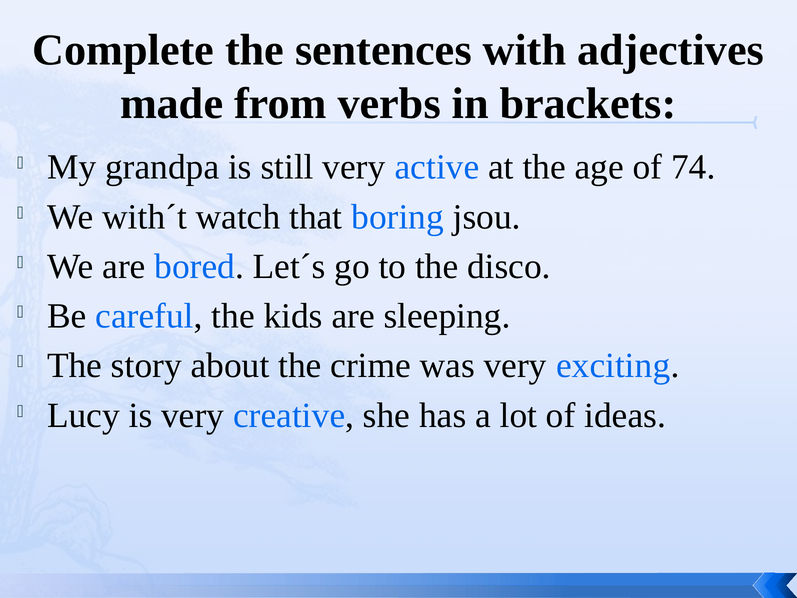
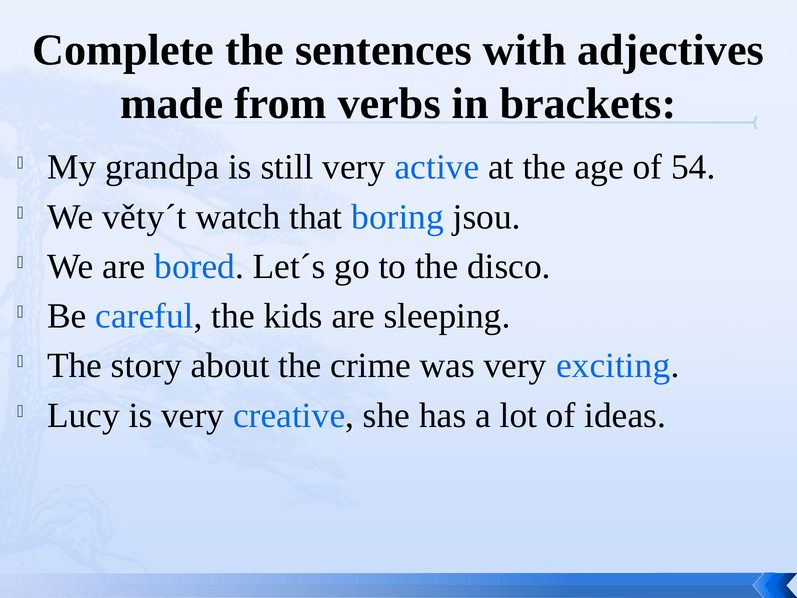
74: 74 -> 54 (693, 167)
with´t: with´t -> věty´t (144, 217)
